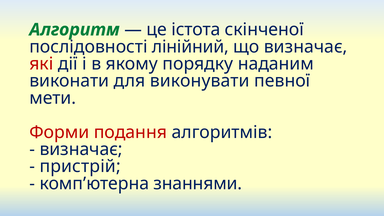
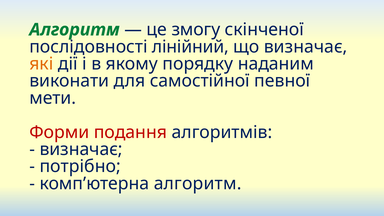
істота: істота -> змогу (196, 30)
які colour: red -> orange (41, 64)
виконувати: виконувати -> самостійної (200, 81)
пристрій: пристрій -> потрібно (80, 166)
комп’ютерна знаннями: знаннями -> алгоритм (198, 184)
